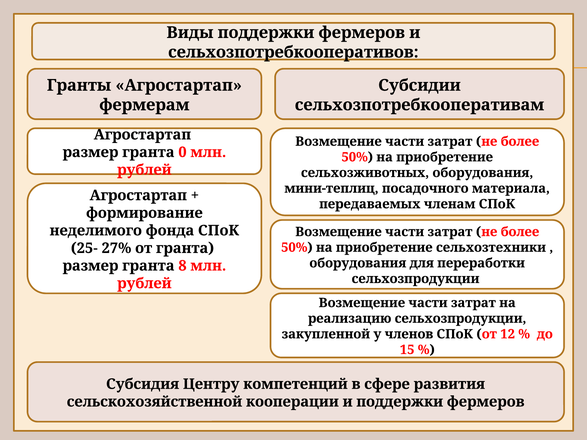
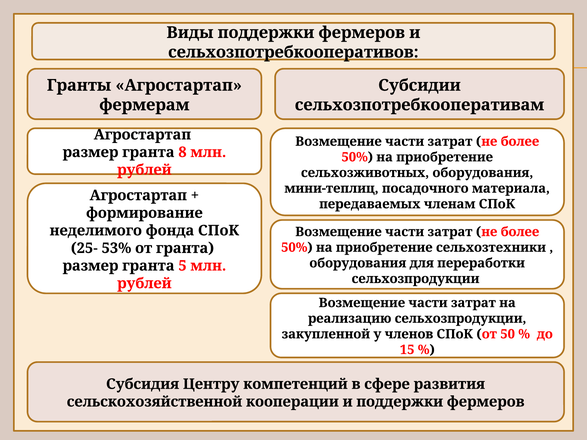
0: 0 -> 8 (182, 152)
27%: 27% -> 53% (116, 248)
8: 8 -> 5 (182, 266)
12: 12 -> 50 (508, 334)
